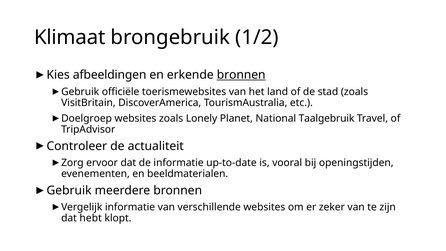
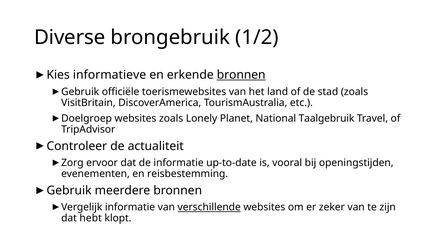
Klimaat: Klimaat -> Diverse (70, 37)
afbeeldingen: afbeeldingen -> informatieve (110, 75)
beeldmaterialen: beeldmaterialen -> reisbestemming (188, 174)
verschillende underline: none -> present (209, 207)
